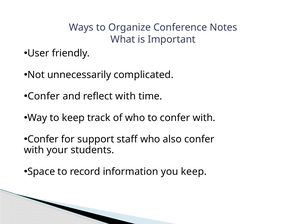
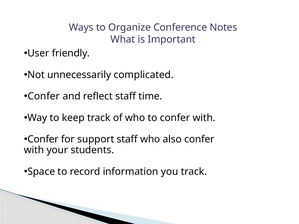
reflect with: with -> staff (126, 96)
you keep: keep -> track (194, 172)
